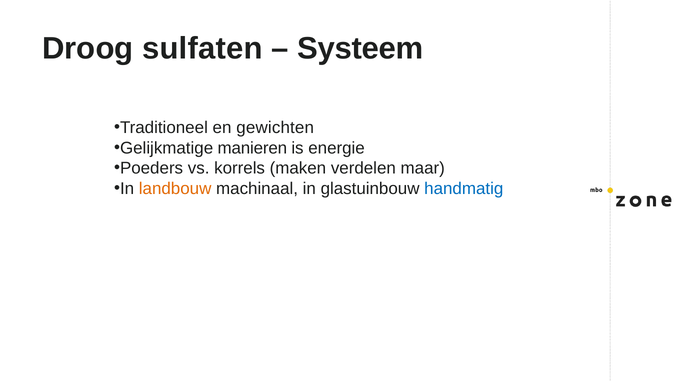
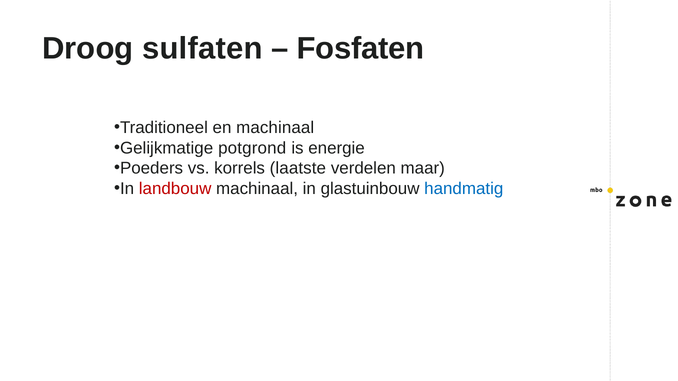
Systeem: Systeem -> Fosfaten (360, 49)
en gewichten: gewichten -> machinaal (275, 128)
manieren: manieren -> potgrond (252, 148)
maken: maken -> laatste (298, 168)
landbouw colour: orange -> red (175, 189)
